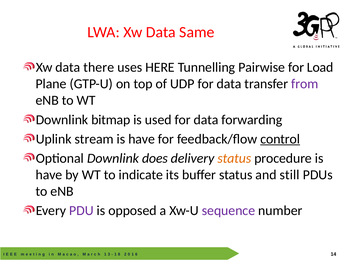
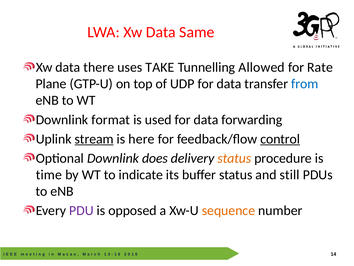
HERE: HERE -> TAKE (160, 67)
Pairwise: Pairwise -> Allowed (262, 67)
Load: Load -> Rate (320, 67)
from colour: purple -> blue (305, 84)
bitmap: bitmap -> format (111, 119)
stream underline: none -> present (94, 139)
have: have -> here (142, 139)
have: have -> time (49, 174)
sequence colour: purple -> orange (228, 210)
